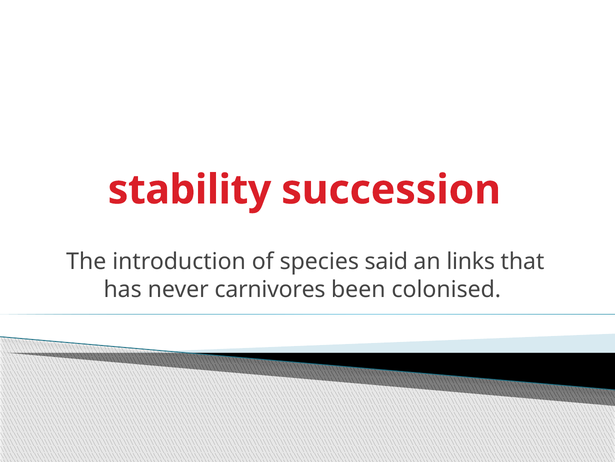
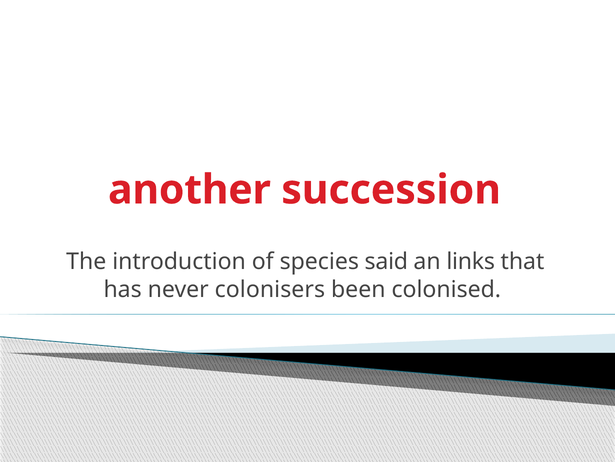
stability: stability -> another (189, 190)
carnivores: carnivores -> colonisers (270, 289)
